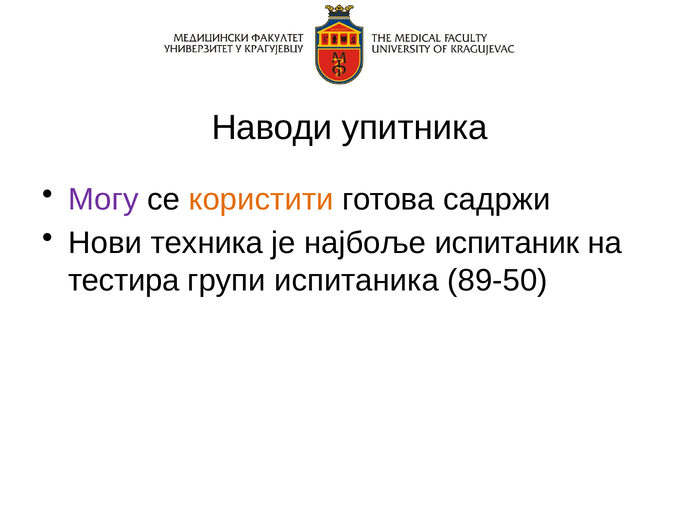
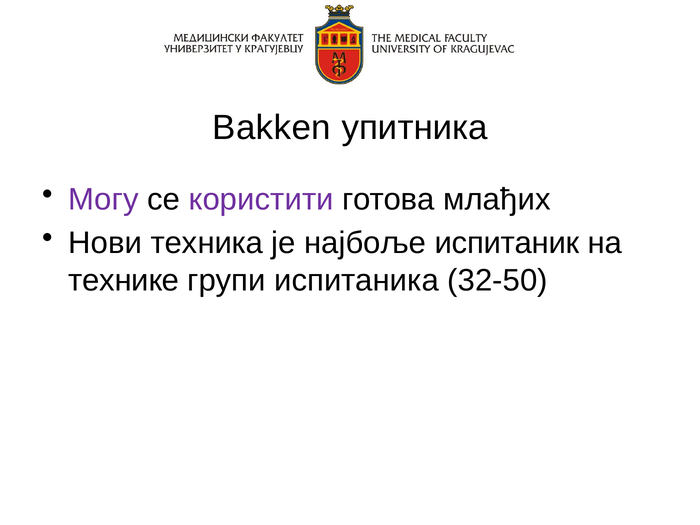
Наводи: Наводи -> Bakken (272, 127)
користити colour: orange -> purple (261, 199)
садржи: садржи -> млађих (497, 199)
тестира: тестира -> технике (124, 280)
89-50: 89-50 -> 32-50 (498, 280)
